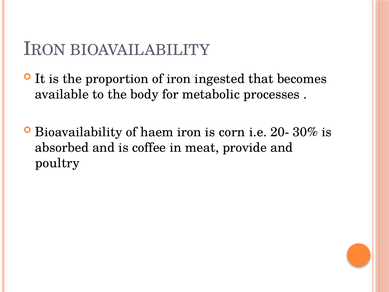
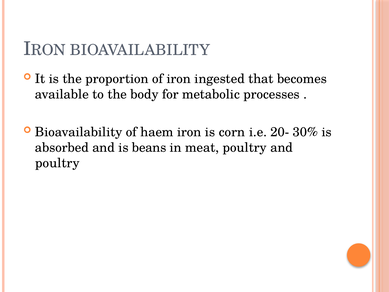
coffee: coffee -> beans (149, 147)
meat provide: provide -> poultry (245, 147)
